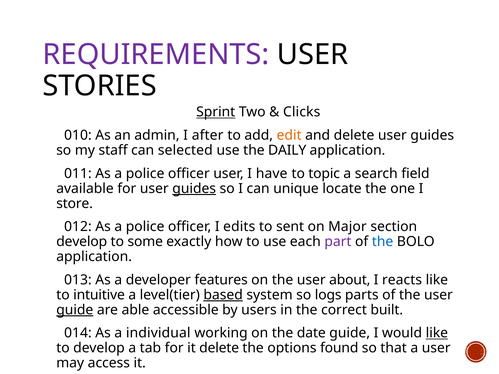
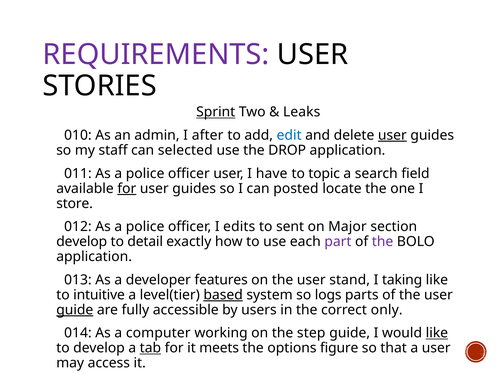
Clicks: Clicks -> Leaks (302, 112)
edit colour: orange -> blue (289, 135)
user underline: none -> present (392, 135)
DAILY: DAILY -> DROP (287, 150)
for underline: none -> present (127, 189)
guides underline: present -> none (194, 189)
unique: unique -> posted (296, 189)
some: some -> detail (145, 242)
the colour: blue -> purple (383, 242)
about: about -> stand (350, 280)
reacts: reacts -> taking (402, 280)
able: able -> fully (135, 310)
built: built -> only (387, 310)
individual: individual -> computer (158, 333)
date: date -> step (311, 333)
tab underline: none -> present (150, 348)
it delete: delete -> meets (219, 348)
found: found -> figure (339, 348)
